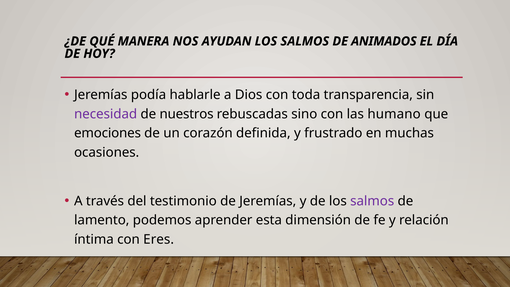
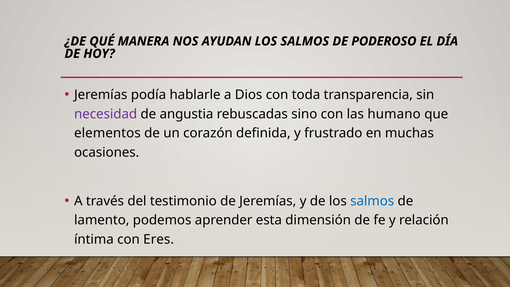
ANIMADOS: ANIMADOS -> PODEROSO (384, 41)
nuestros: nuestros -> angustia (186, 114)
emociones: emociones -> elementos (107, 133)
salmos colour: purple -> blue (372, 201)
